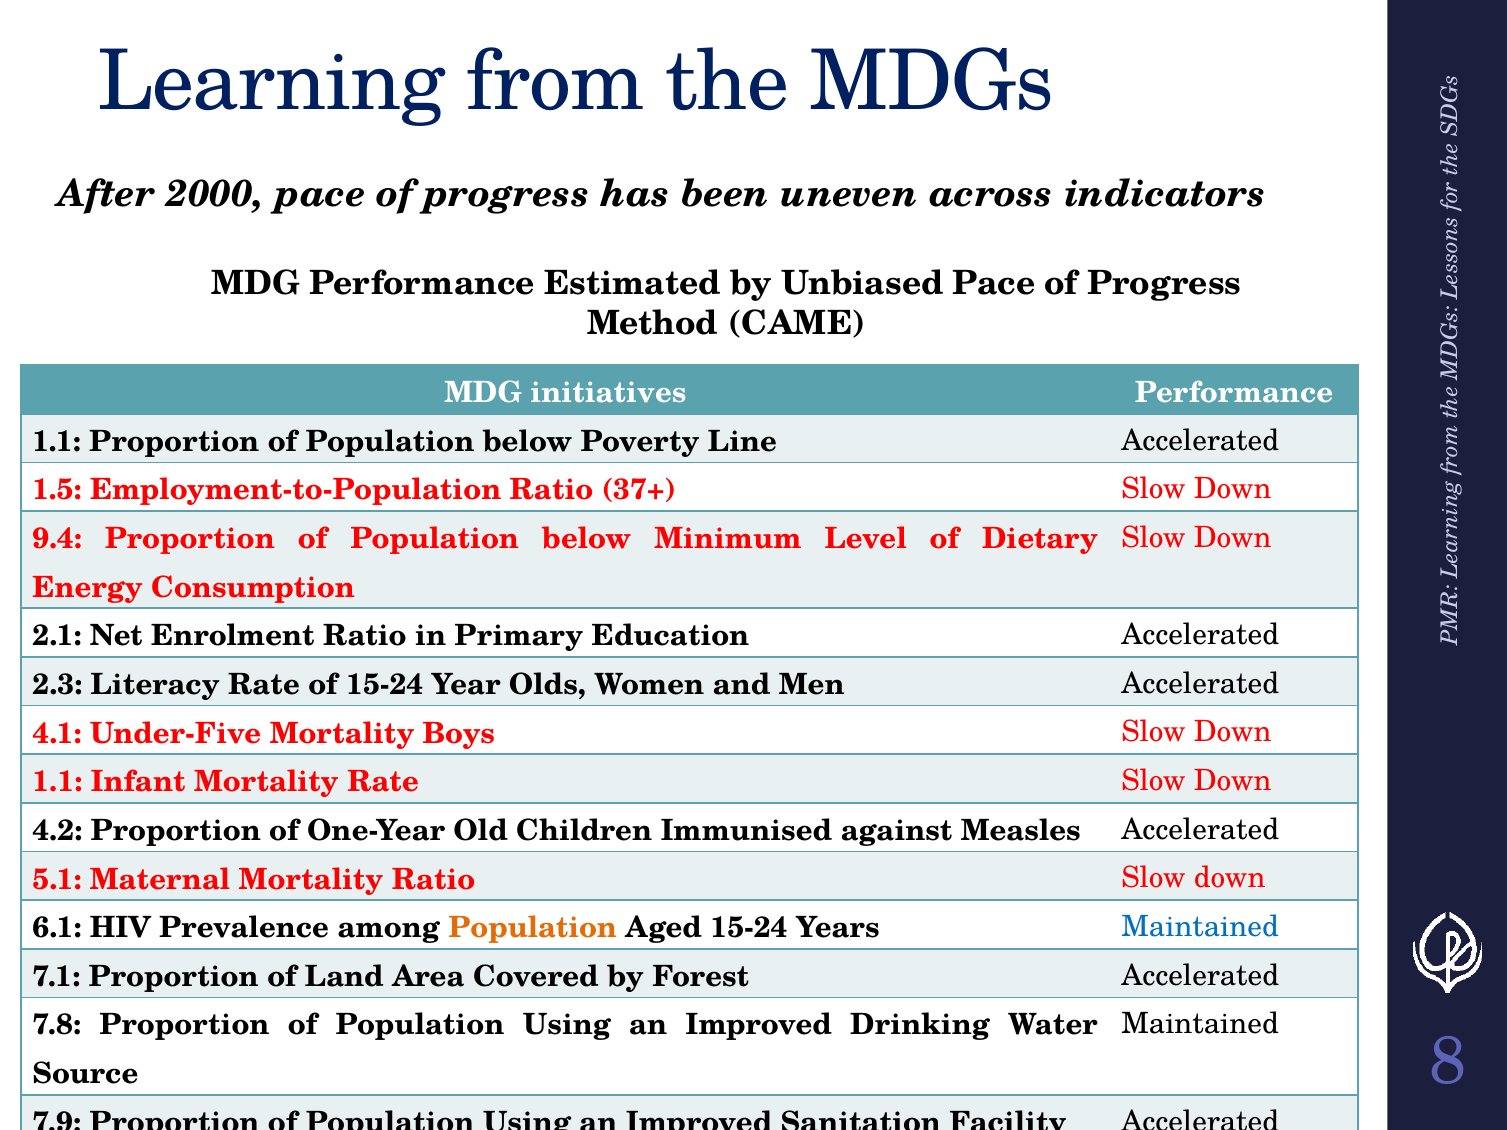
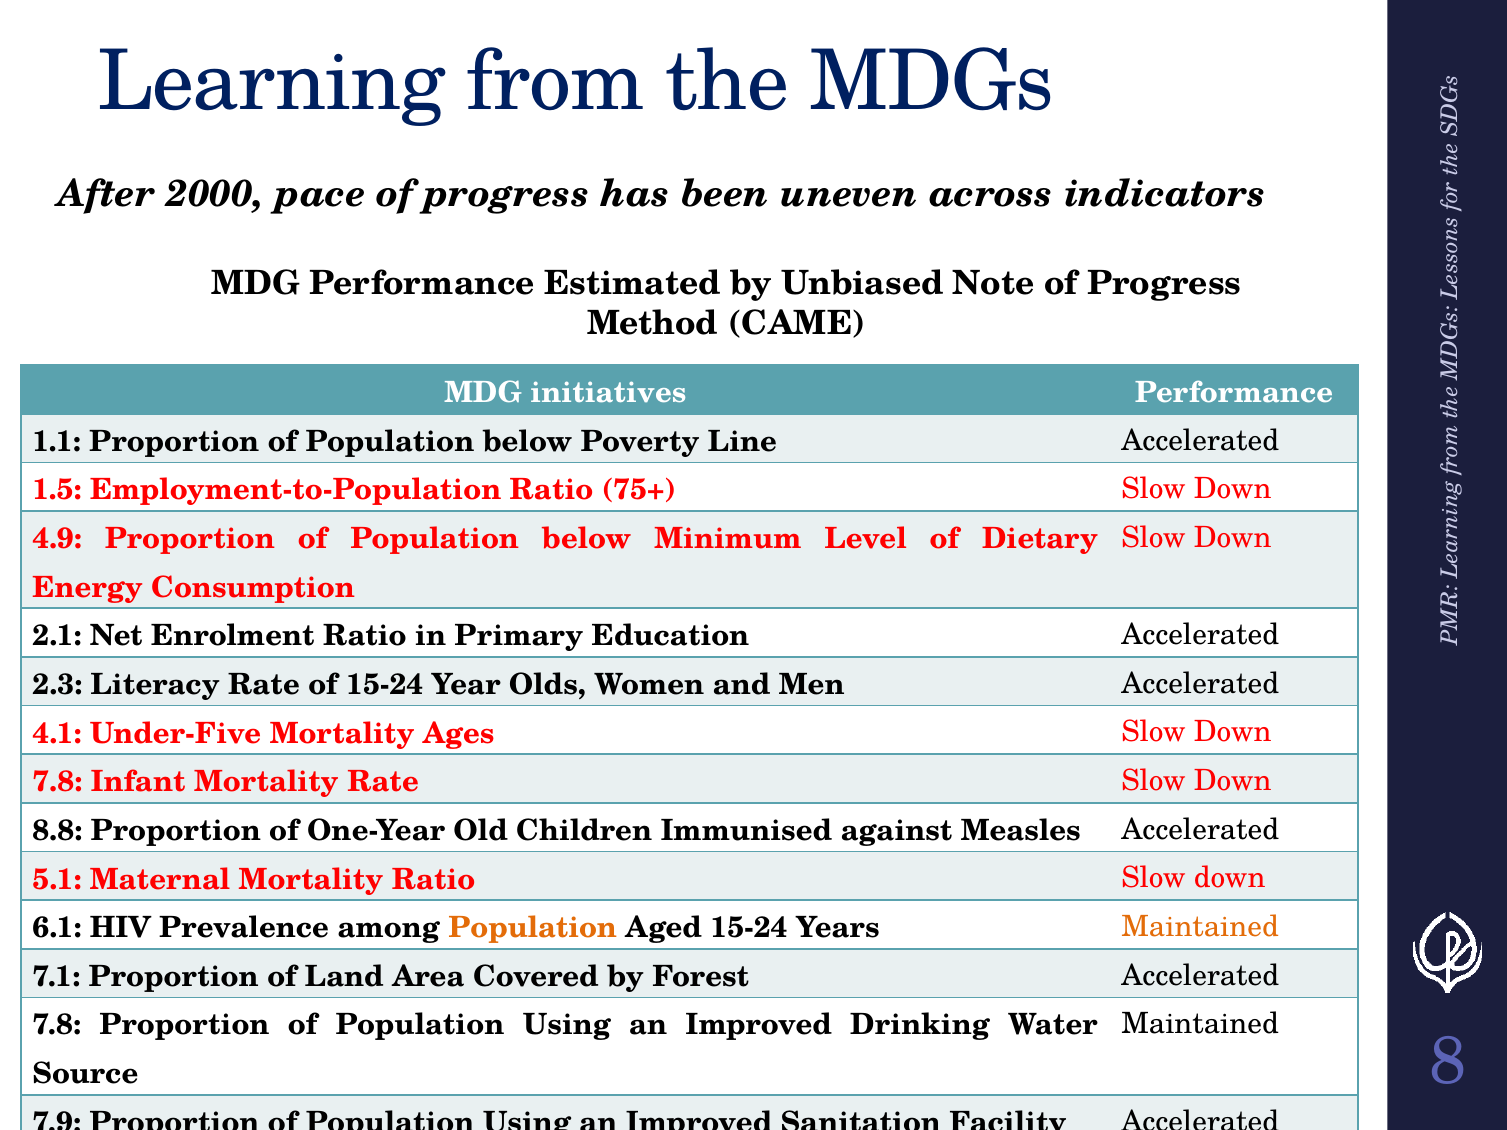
Unbiased Pace: Pace -> Note (994, 283)
37+: 37+ -> 75+ (639, 490)
9.4: 9.4 -> 4.9 (57, 539)
Boys: Boys -> Ages (459, 734)
1.1: 1.1 -> 7.8 (57, 782)
4.2: 4.2 -> 8.8 (57, 831)
Maintained colour: blue -> orange (1200, 927)
